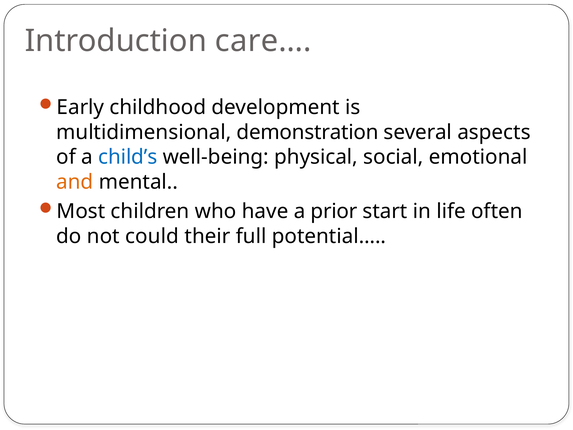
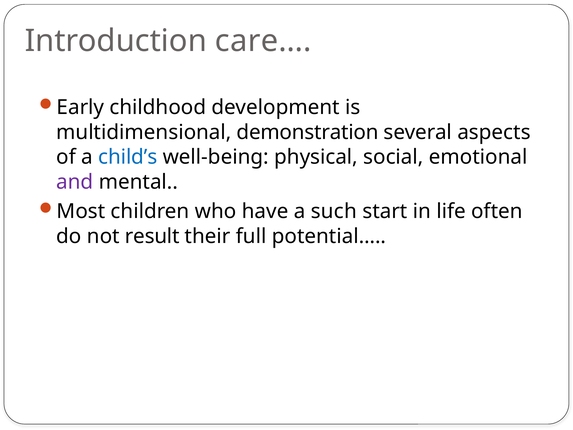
and colour: orange -> purple (75, 182)
prior: prior -> such (334, 211)
could: could -> result (152, 236)
